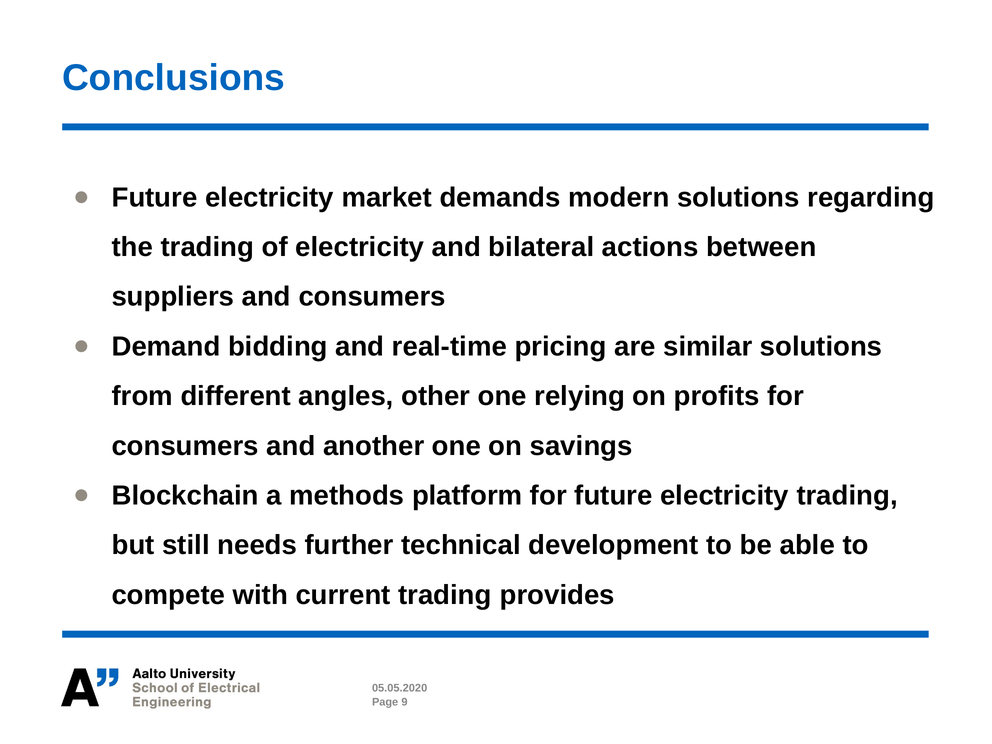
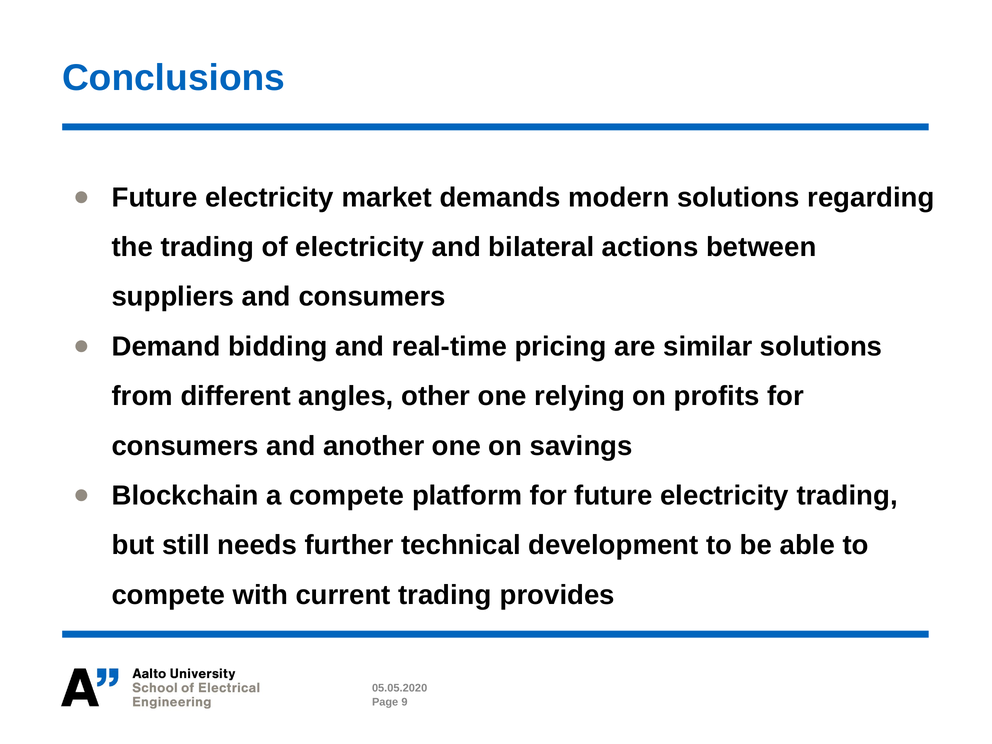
a methods: methods -> compete (347, 496)
